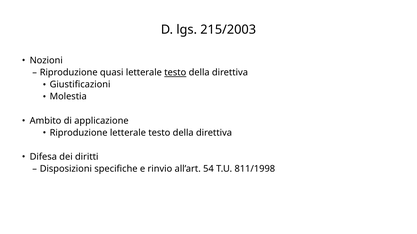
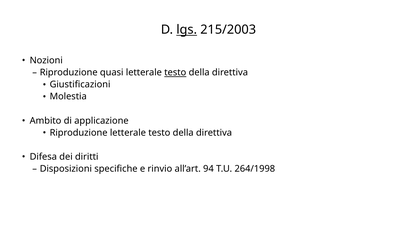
lgs underline: none -> present (187, 30)
54: 54 -> 94 (208, 169)
811/1998: 811/1998 -> 264/1998 (255, 169)
